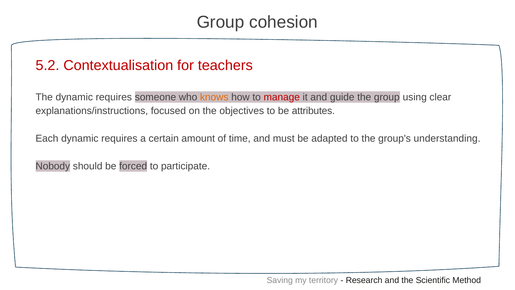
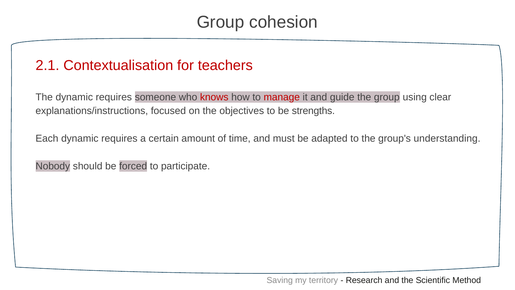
5.2: 5.2 -> 2.1 (47, 65)
knows colour: orange -> red (214, 97)
attributes: attributes -> strengths (313, 111)
